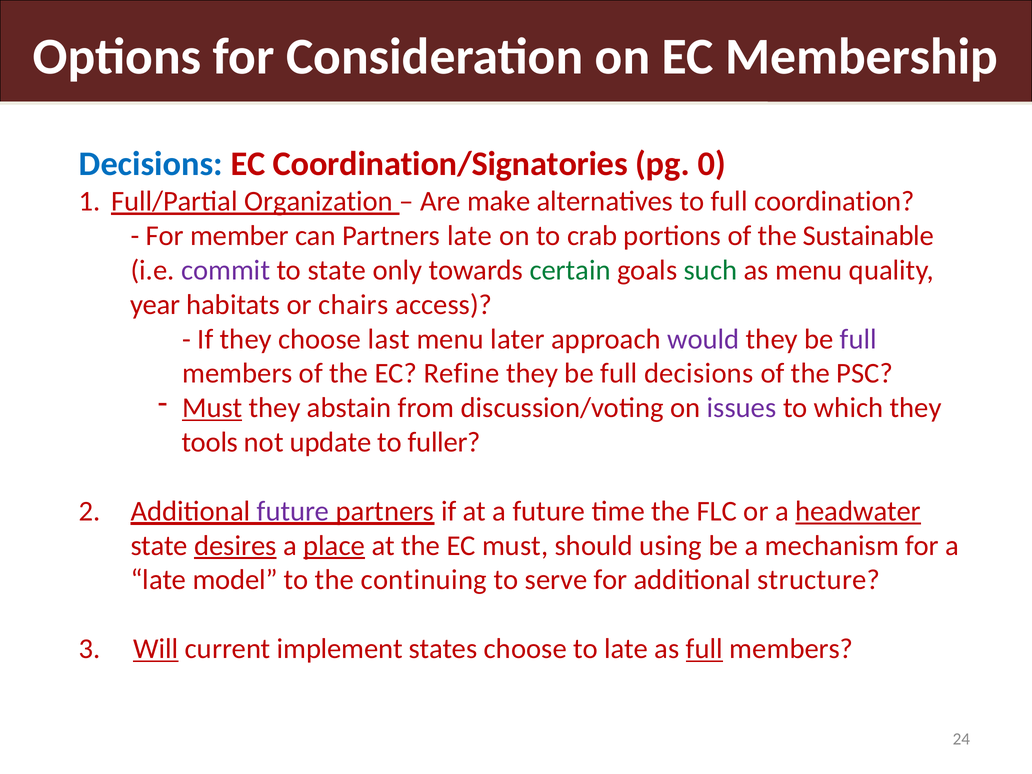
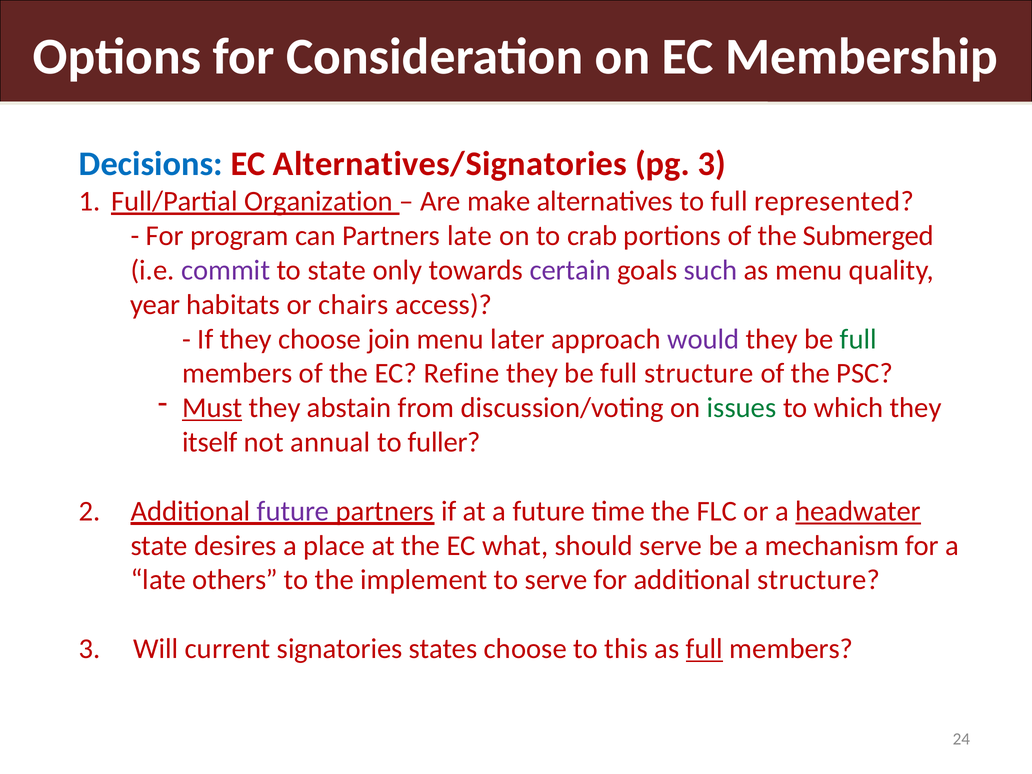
Coordination/Signatories: Coordination/Signatories -> Alternatives/Signatories (450, 164)
pg 0: 0 -> 3 (712, 164)
coordination: coordination -> represented (834, 201)
member: member -> program (240, 236)
Sustainable: Sustainable -> Submerged (868, 236)
certain colour: green -> purple (570, 270)
such colour: green -> purple (710, 270)
last: last -> join (389, 339)
full colour: purple -> green (858, 339)
full decisions: decisions -> structure (699, 374)
issues colour: purple -> green (742, 408)
tools: tools -> itself (210, 442)
update: update -> annual (330, 442)
desires underline: present -> none (235, 546)
place underline: present -> none (334, 546)
EC must: must -> what (515, 546)
should using: using -> serve (671, 546)
model: model -> others (235, 580)
continuing: continuing -> implement (424, 580)
Will underline: present -> none (156, 649)
implement: implement -> signatories (340, 649)
to late: late -> this (626, 649)
